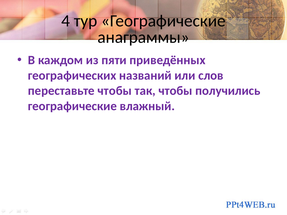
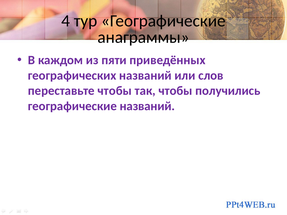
географические влажный: влажный -> названий (147, 106)
